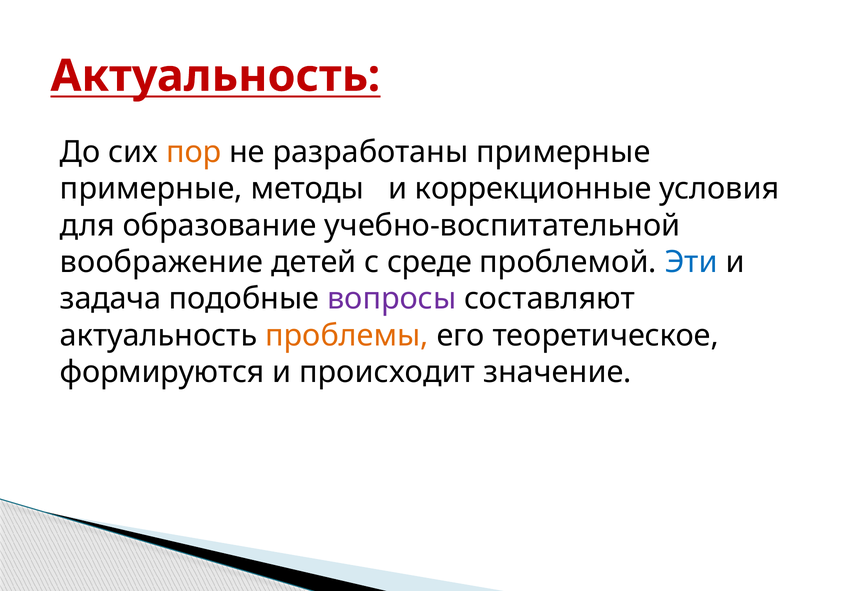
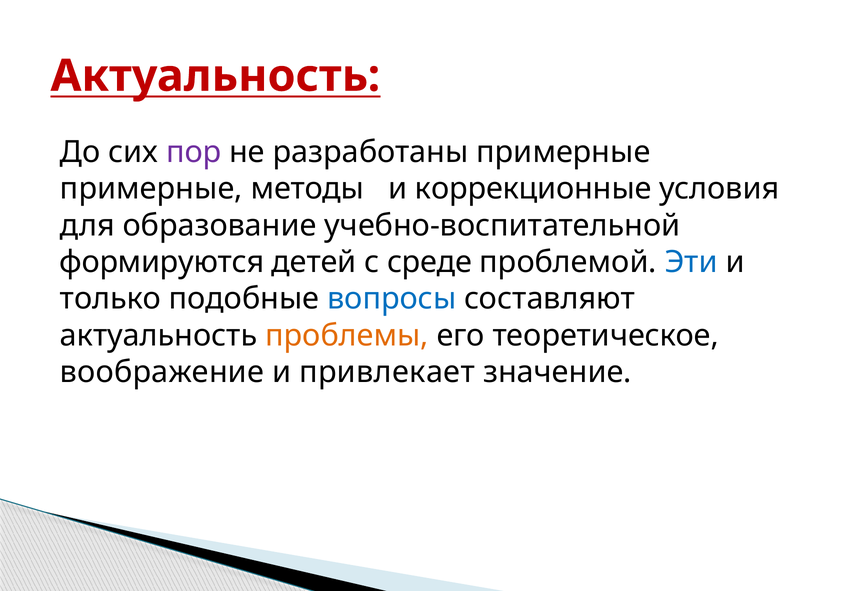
пор colour: orange -> purple (194, 152)
воображение: воображение -> формируются (162, 262)
задача: задача -> только (111, 299)
вопросы colour: purple -> blue (392, 299)
формируются: формируются -> воображение (162, 372)
происходит: происходит -> привлекает (387, 372)
